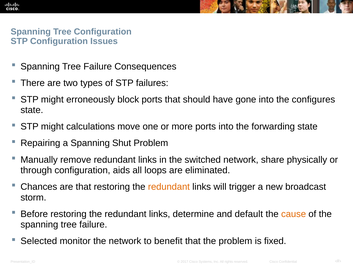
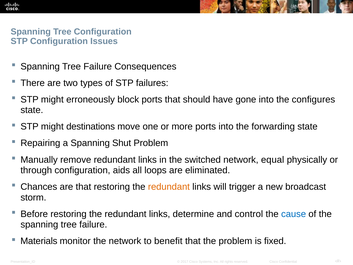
calculations: calculations -> destinations (91, 127)
share: share -> equal (273, 160)
default: default -> control (249, 214)
cause colour: orange -> blue (294, 214)
Selected: Selected -> Materials (39, 241)
